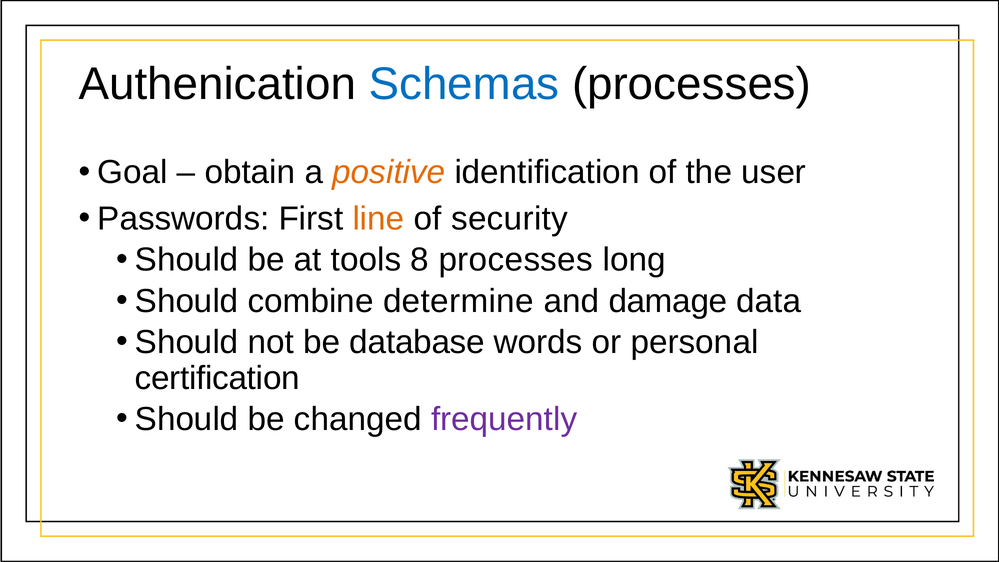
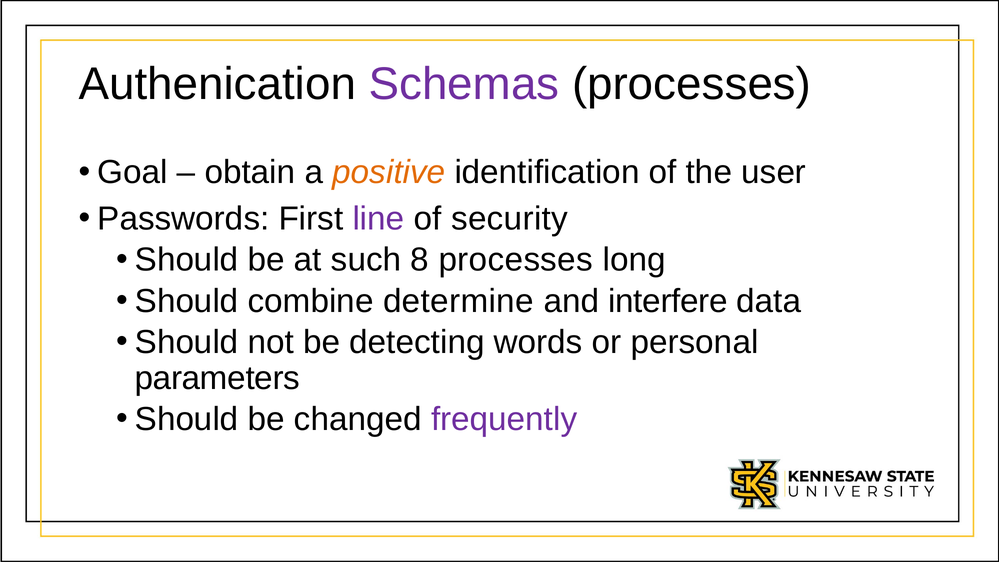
Schemas colour: blue -> purple (464, 84)
line colour: orange -> purple (378, 219)
tools: tools -> such (366, 260)
damage: damage -> interfere (668, 301)
database: database -> detecting (417, 342)
certification: certification -> parameters (217, 378)
